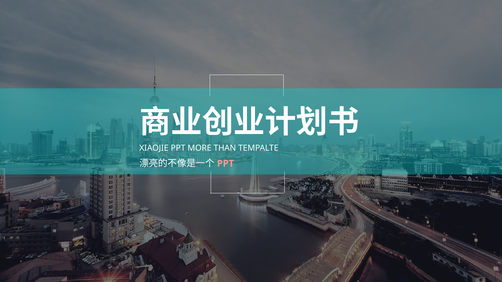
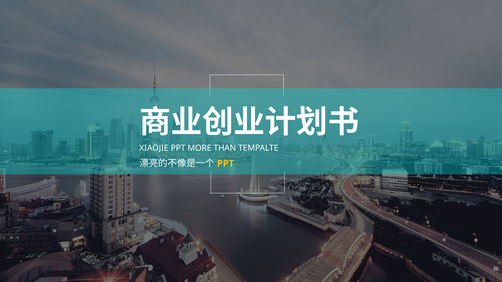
PPT colour: pink -> yellow (226, 164)
